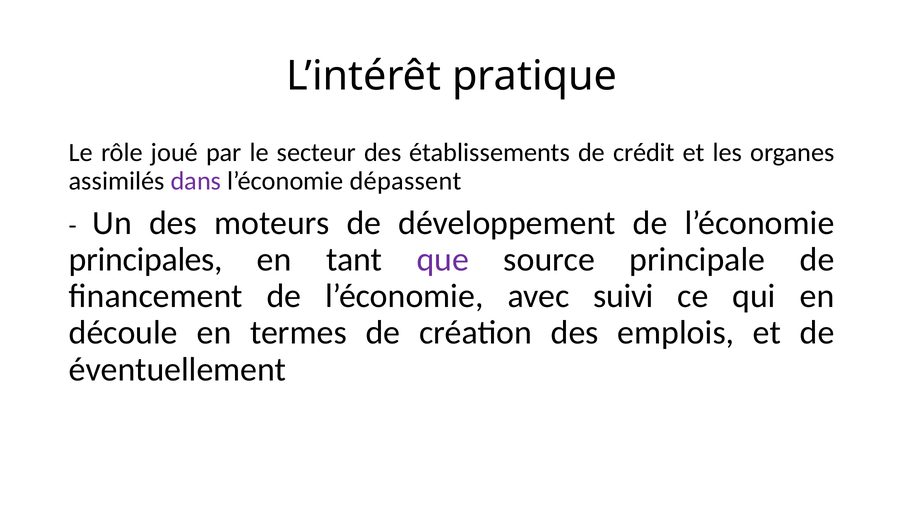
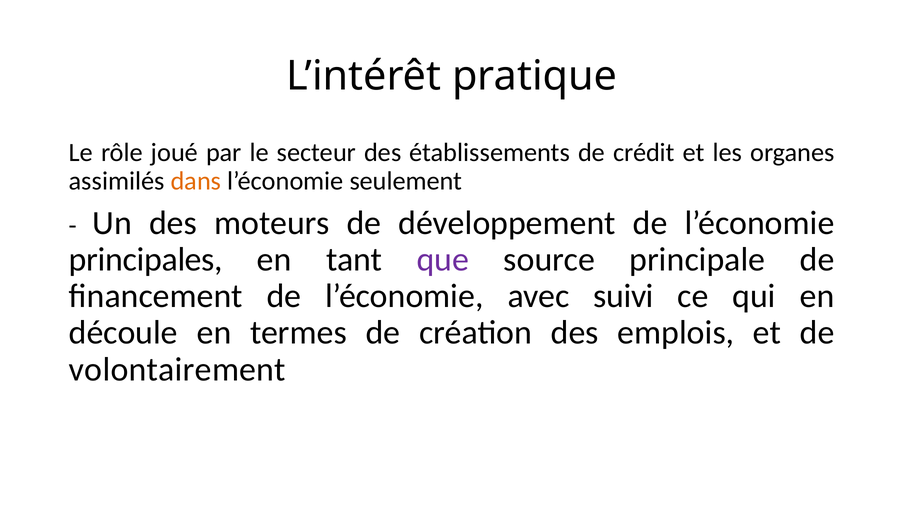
dans colour: purple -> orange (196, 181)
dépassent: dépassent -> seulement (406, 181)
éventuellement: éventuellement -> volontairement (177, 370)
